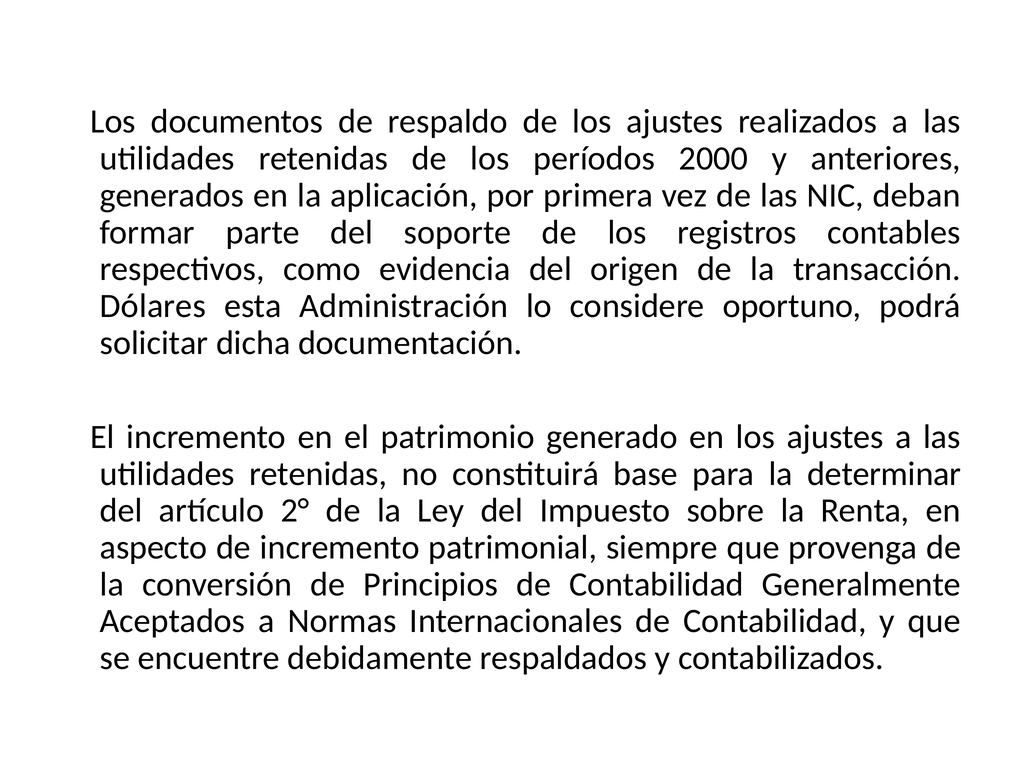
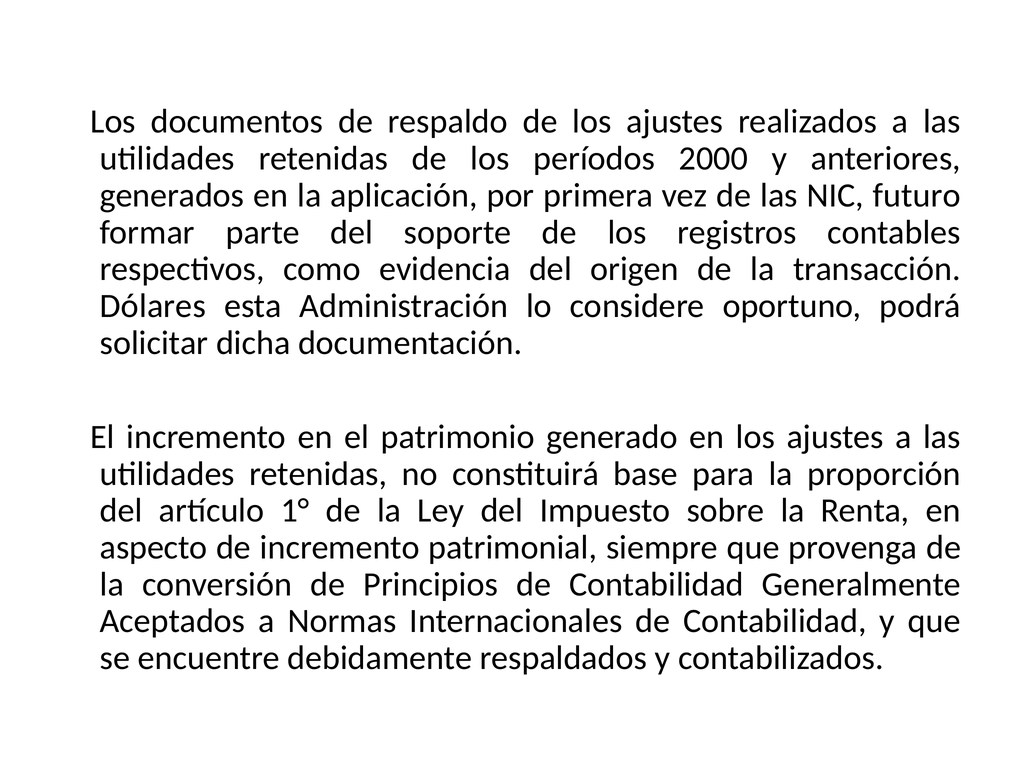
deban: deban -> futuro (917, 195)
determinar: determinar -> proporción (884, 474)
2°: 2° -> 1° (295, 511)
